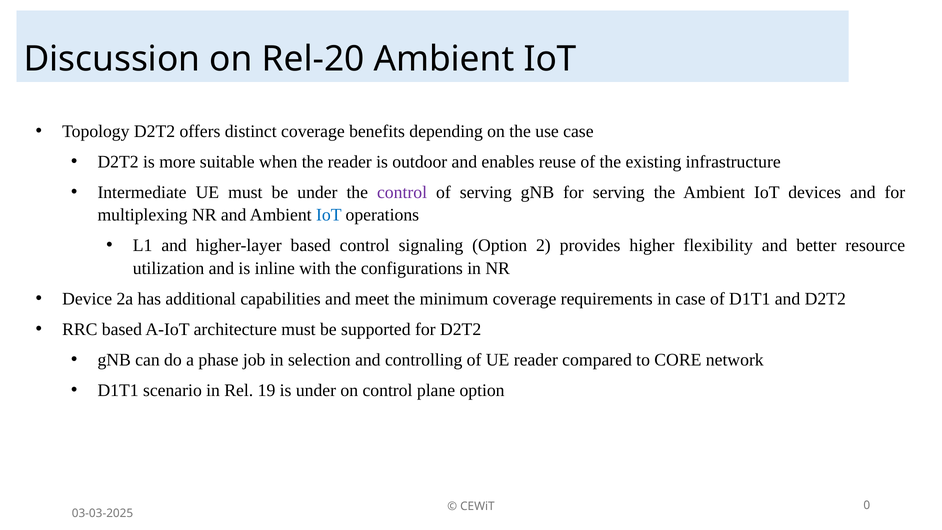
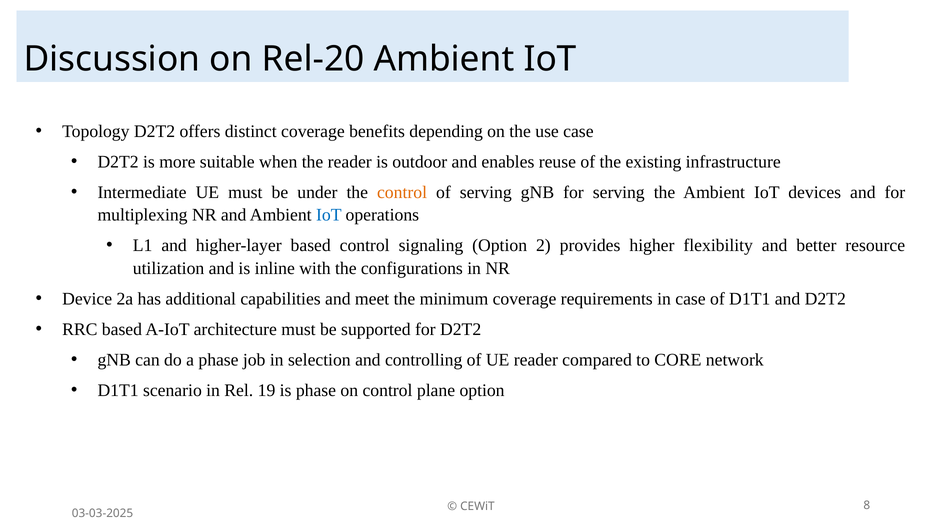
control colour: purple -> orange (402, 192)
is under: under -> phase (316, 390)
0: 0 -> 8 (867, 505)
